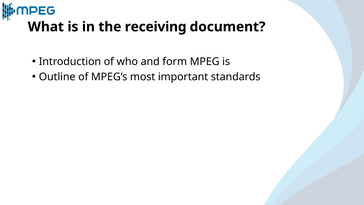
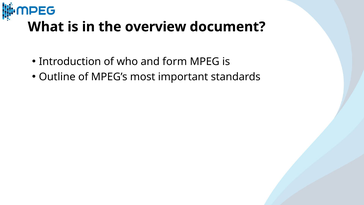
receiving: receiving -> overview (156, 27)
